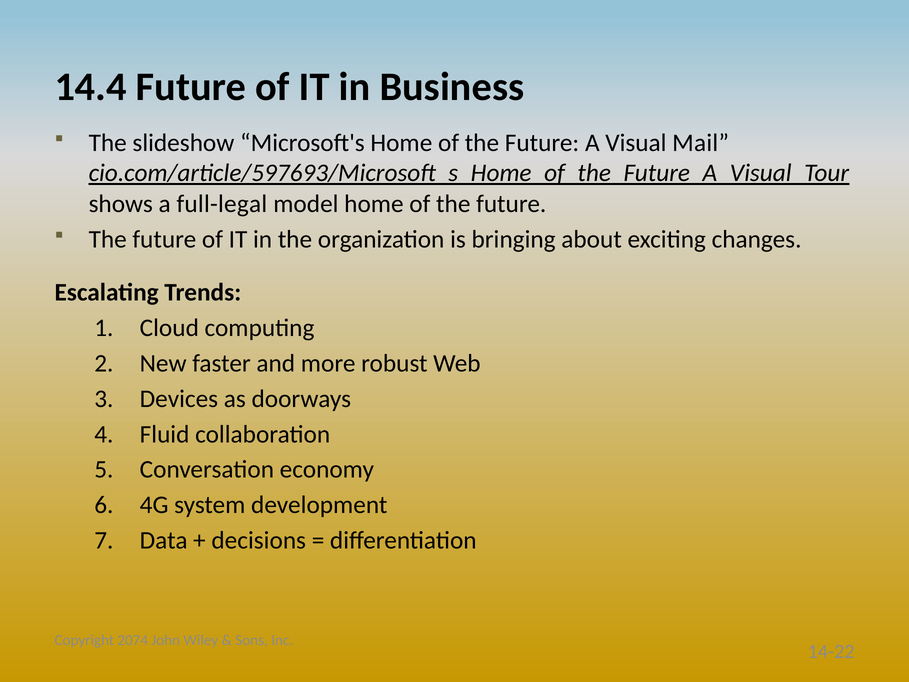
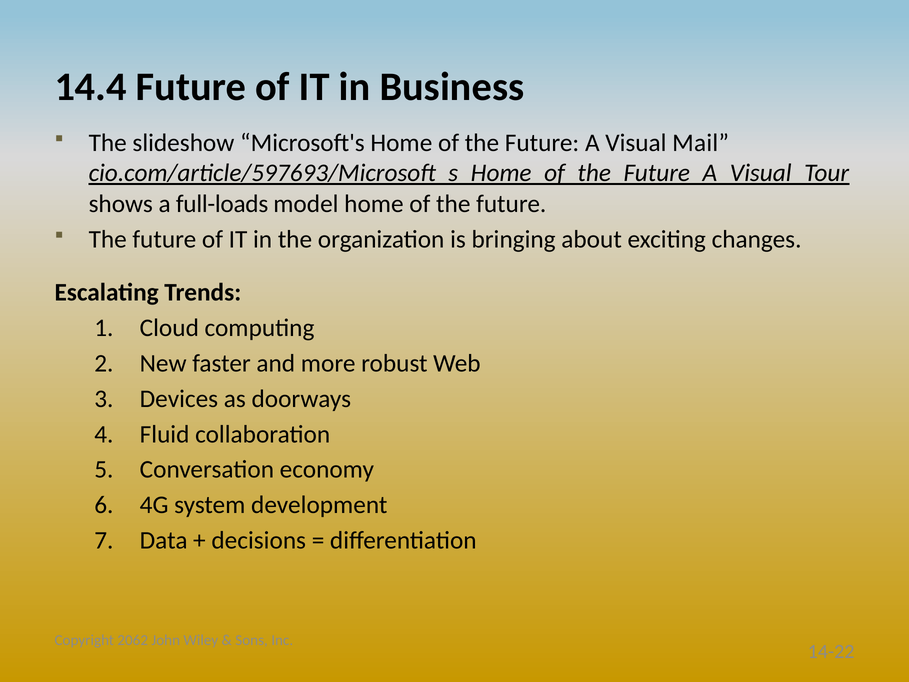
full-legal: full-legal -> full-loads (222, 204)
2074: 2074 -> 2062 (133, 640)
